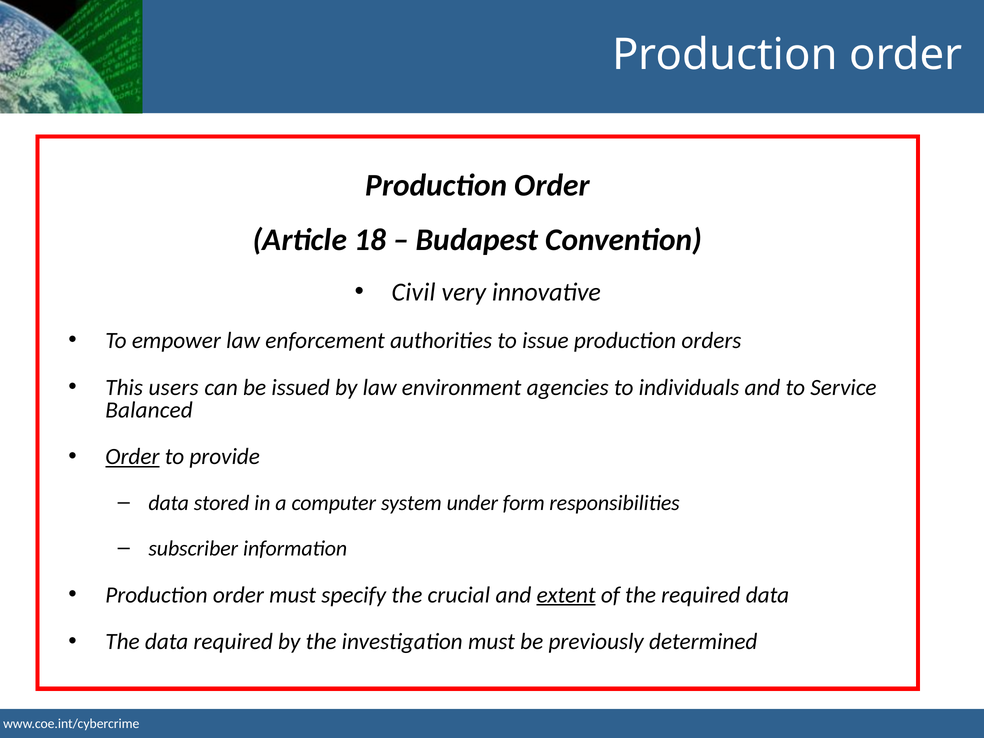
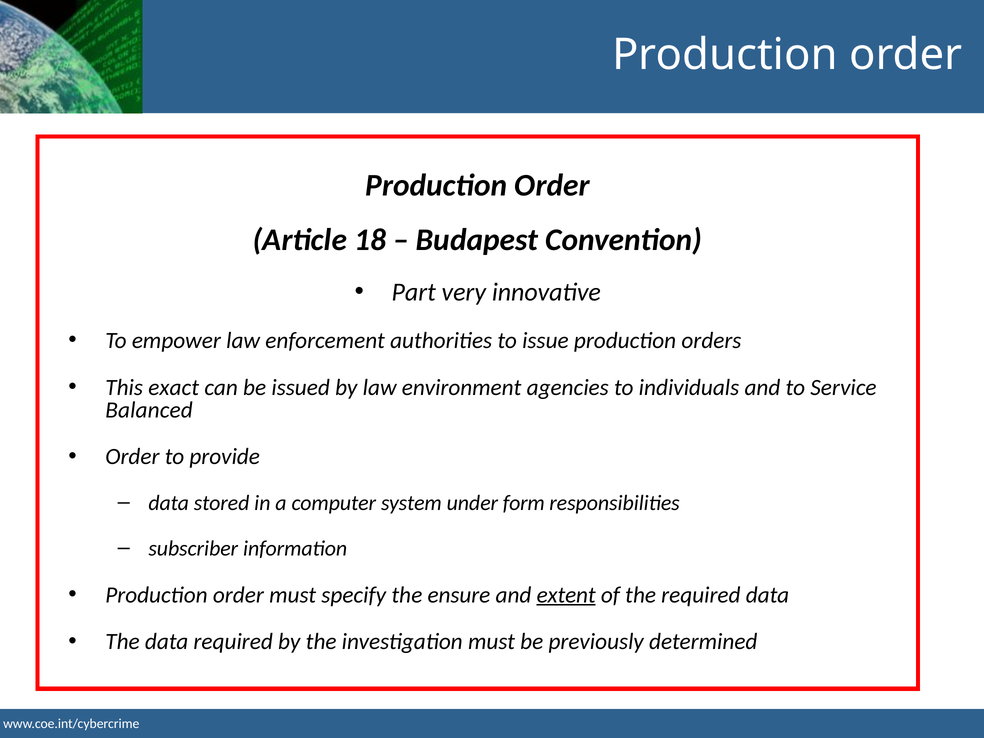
Civil: Civil -> Part (414, 292)
users: users -> exact (174, 388)
Order underline: present -> none (132, 457)
crucial: crucial -> ensure (459, 595)
